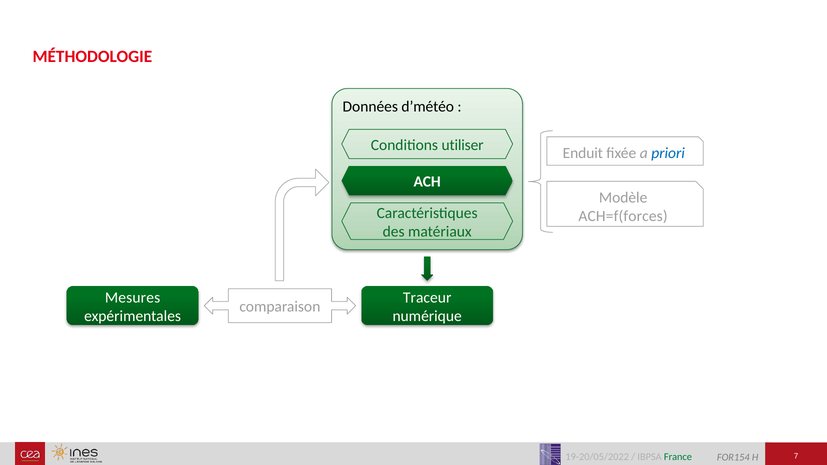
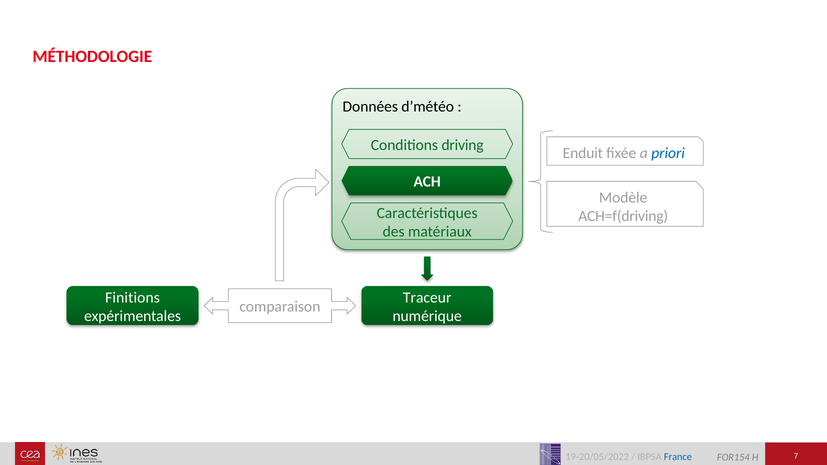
utiliser: utiliser -> driving (463, 145)
ACH=f(forces: ACH=f(forces -> ACH=f(driving (623, 216)
Mesures: Mesures -> Finitions (133, 298)
France colour: green -> blue (678, 457)
